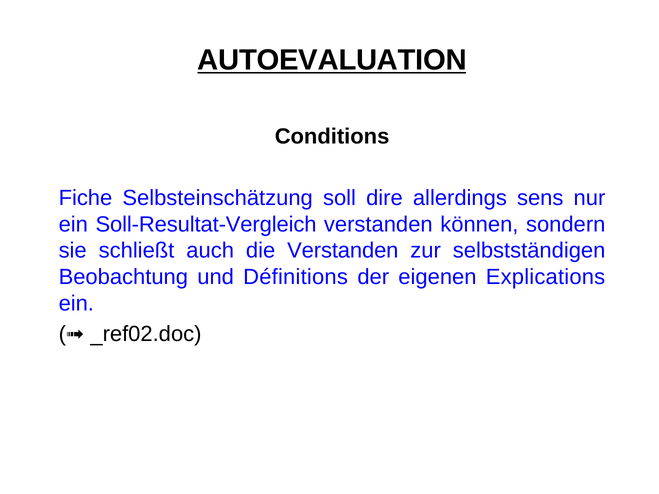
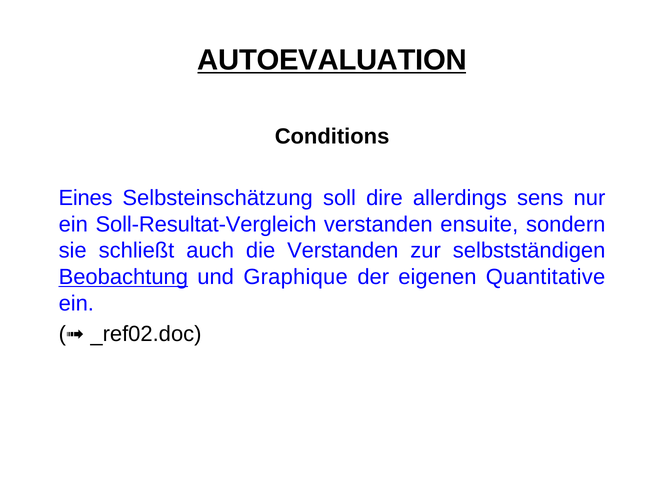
Fiche: Fiche -> Eines (86, 198)
können: können -> ensuite (479, 225)
Beobachtung underline: none -> present (123, 277)
Définitions: Définitions -> Graphique (296, 277)
Explications: Explications -> Quantitative (546, 277)
